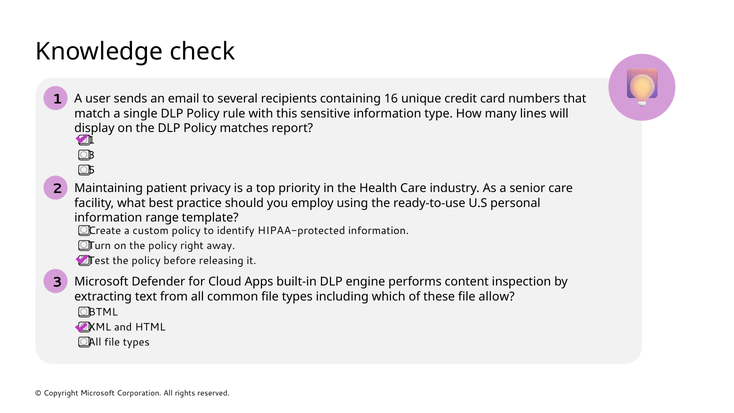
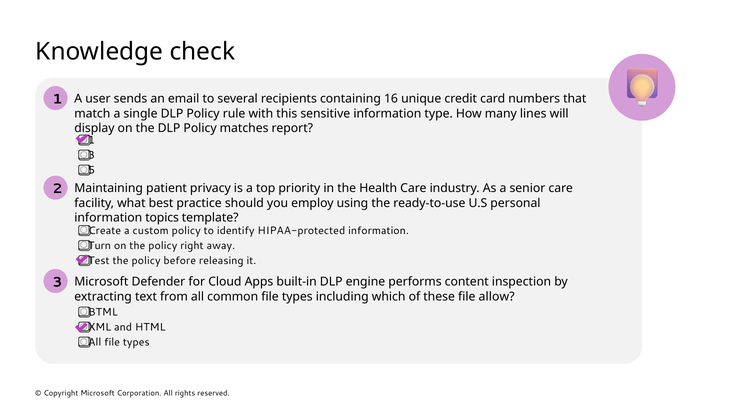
range: range -> topics (162, 218)
